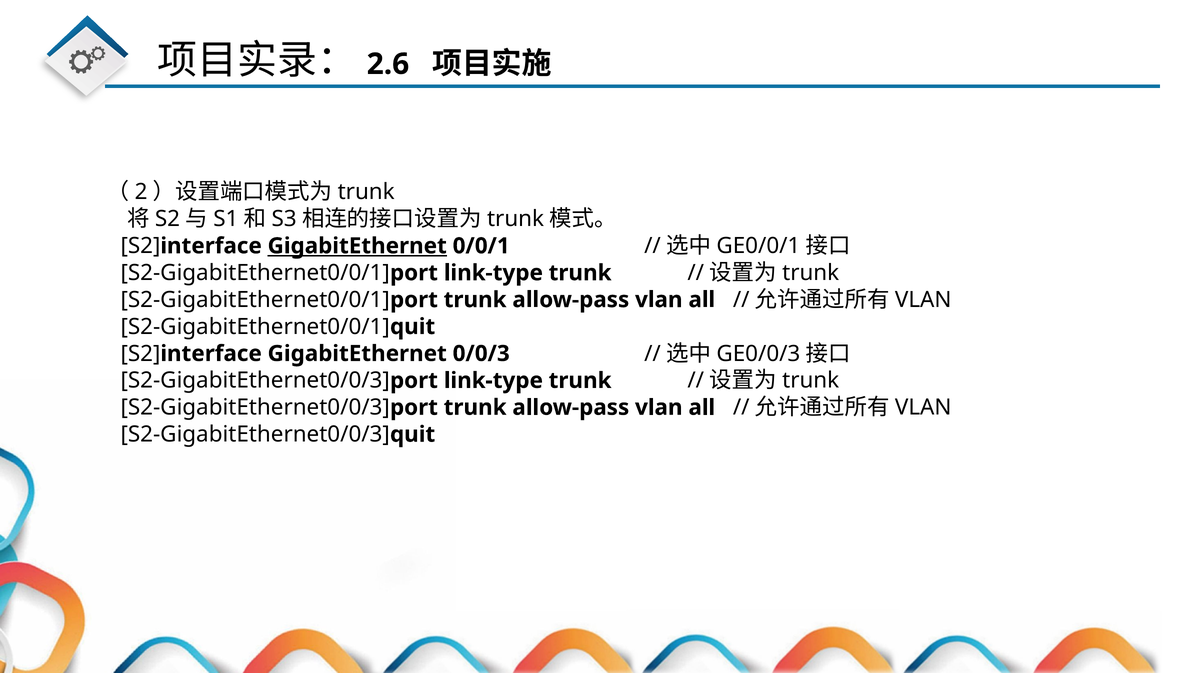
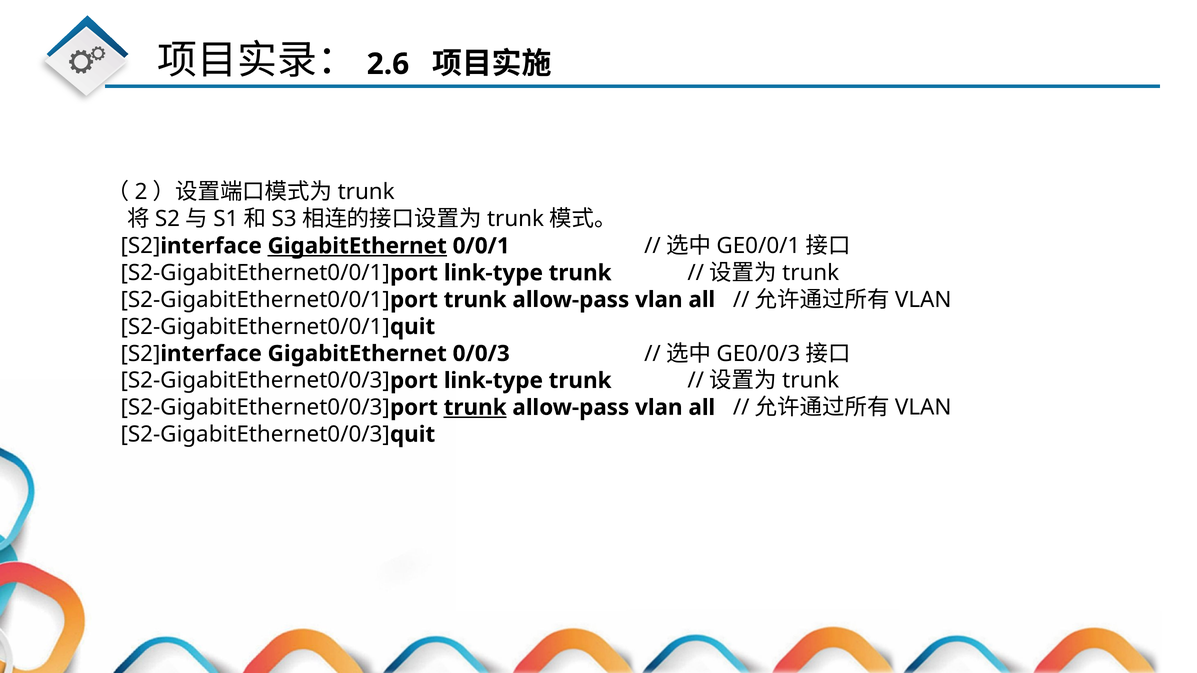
trunk underline: none -> present (475, 408)
